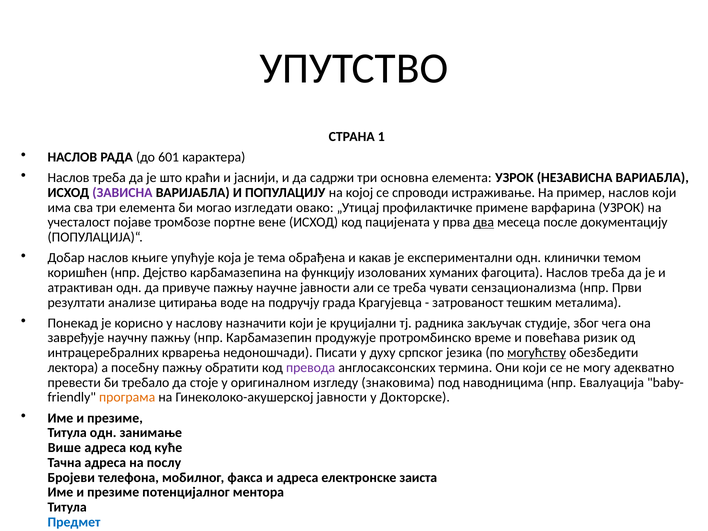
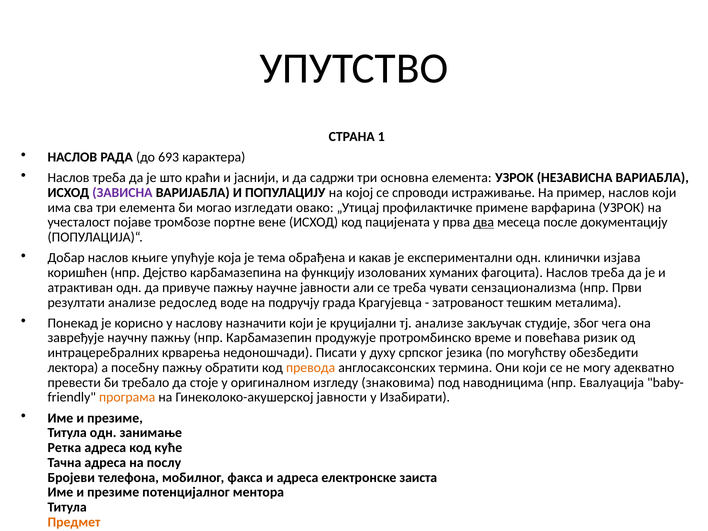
601: 601 -> 693 (169, 157)
темом: темом -> изјава (622, 258)
цитирања: цитирања -> редослед (188, 302)
тј радника: радника -> анализе (439, 323)
могућству underline: present -> none (537, 353)
превода colour: purple -> orange (311, 368)
Докторске: Докторске -> Изабирати (415, 397)
Више: Више -> Ретка (64, 448)
Предмет colour: blue -> orange (74, 522)
